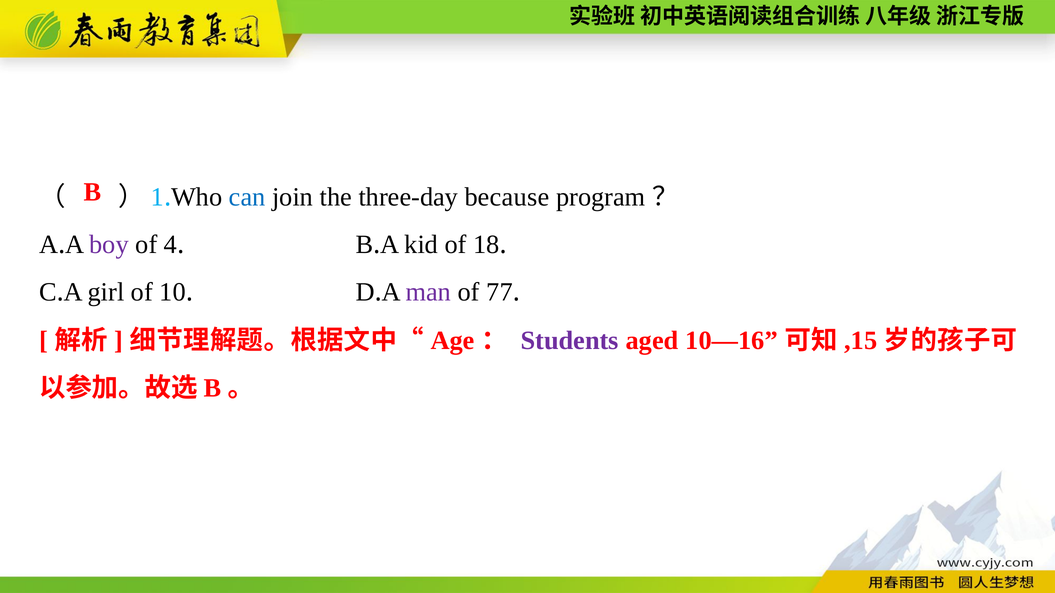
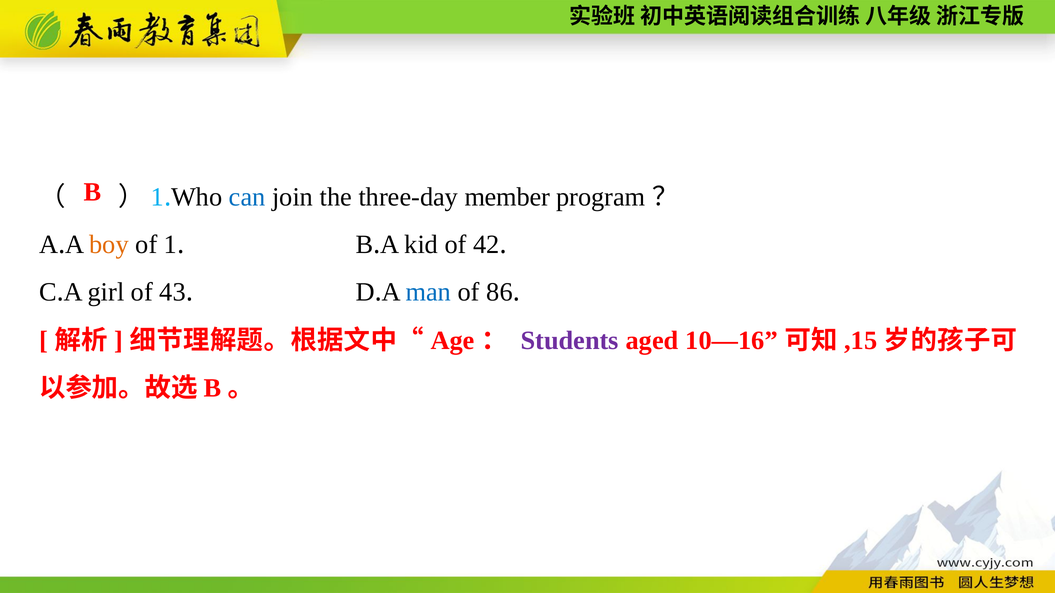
because: because -> member (507, 197)
boy colour: purple -> orange (109, 245)
4: 4 -> 1 (171, 245)
18: 18 -> 42 (486, 245)
10: 10 -> 43 (173, 292)
man colour: purple -> blue (428, 292)
77: 77 -> 86 (500, 292)
